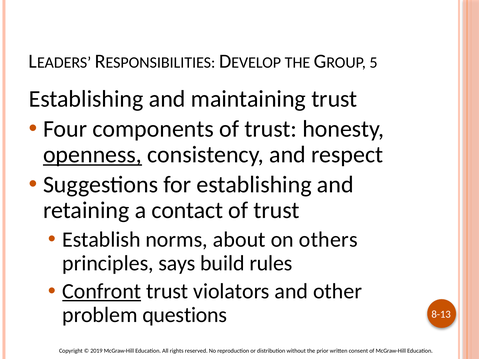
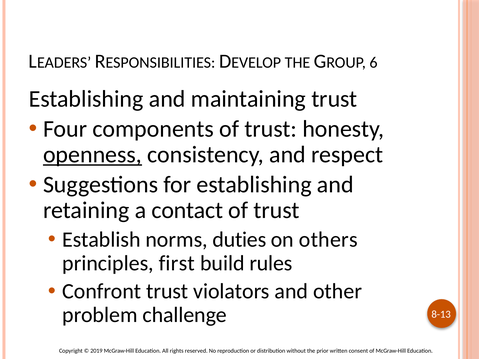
5: 5 -> 6 (374, 63)
about: about -> duties (239, 240)
says: says -> first (177, 263)
Confront underline: present -> none (102, 292)
questions: questions -> challenge (185, 315)
